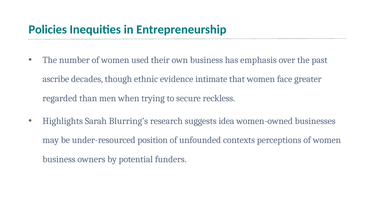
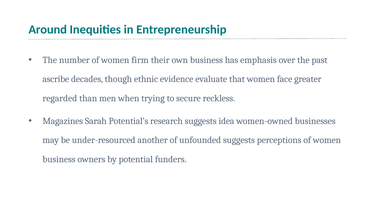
Policies: Policies -> Around (48, 30)
used: used -> firm (140, 60)
intimate: intimate -> evaluate (211, 79)
Highlights: Highlights -> Magazines (63, 121)
Blurring’s: Blurring’s -> Potential’s (128, 121)
position: position -> another (153, 140)
unfounded contexts: contexts -> suggests (239, 140)
